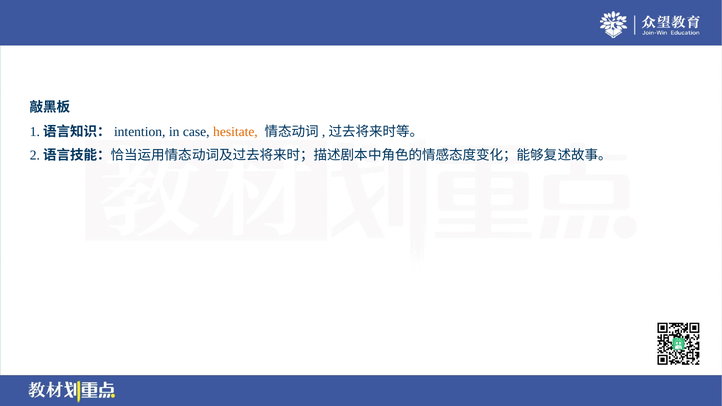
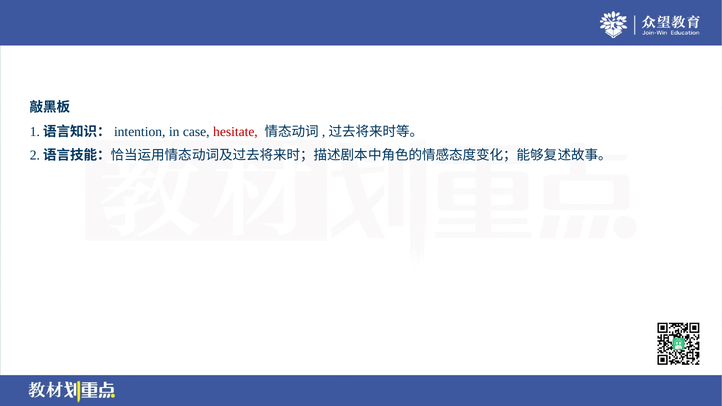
hesitate colour: orange -> red (235, 132)
